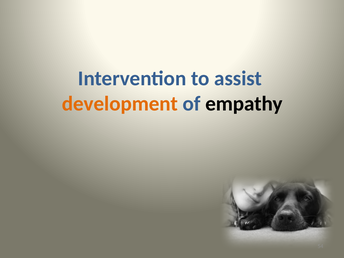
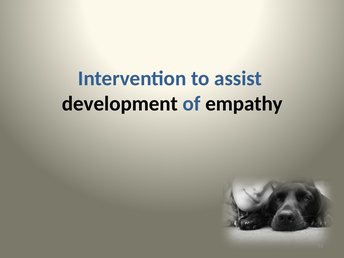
development colour: orange -> black (120, 104)
